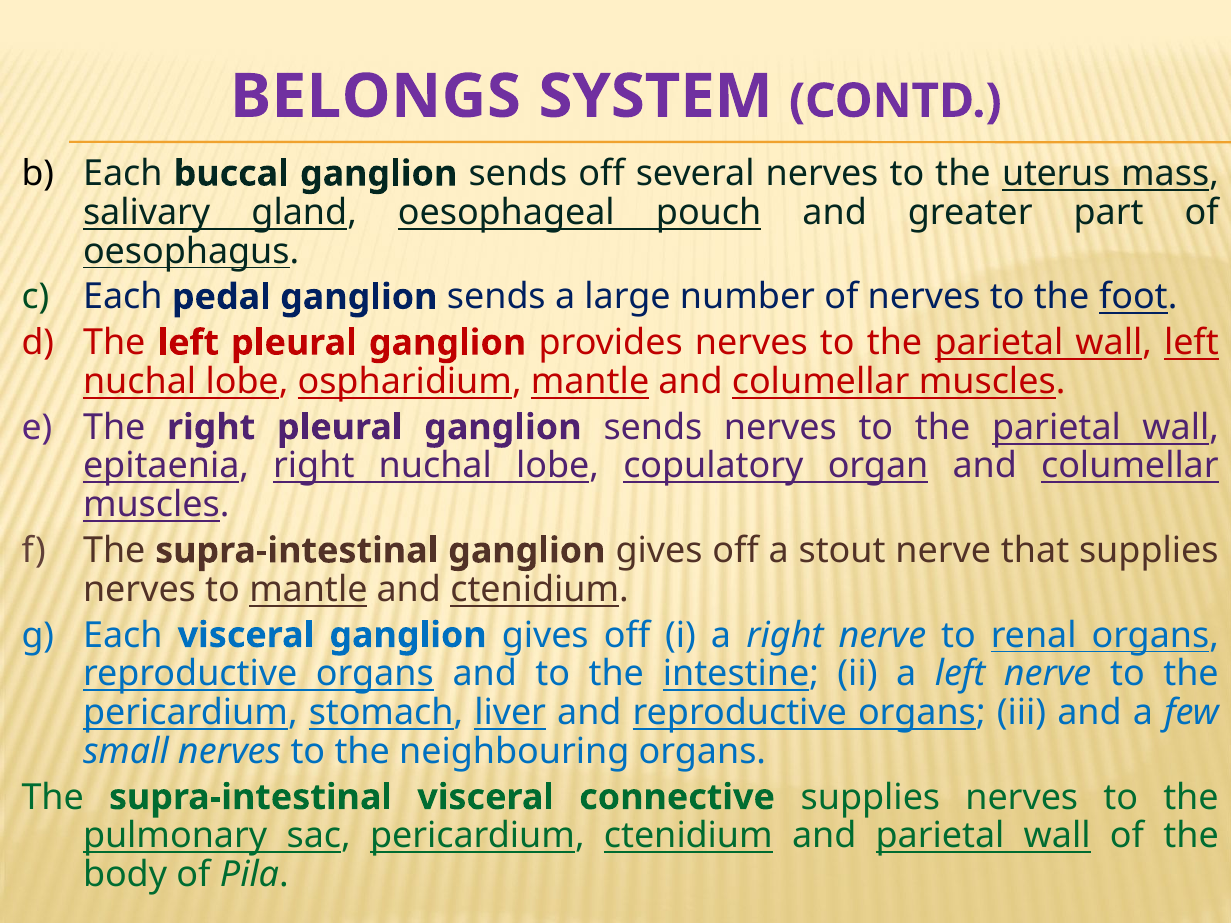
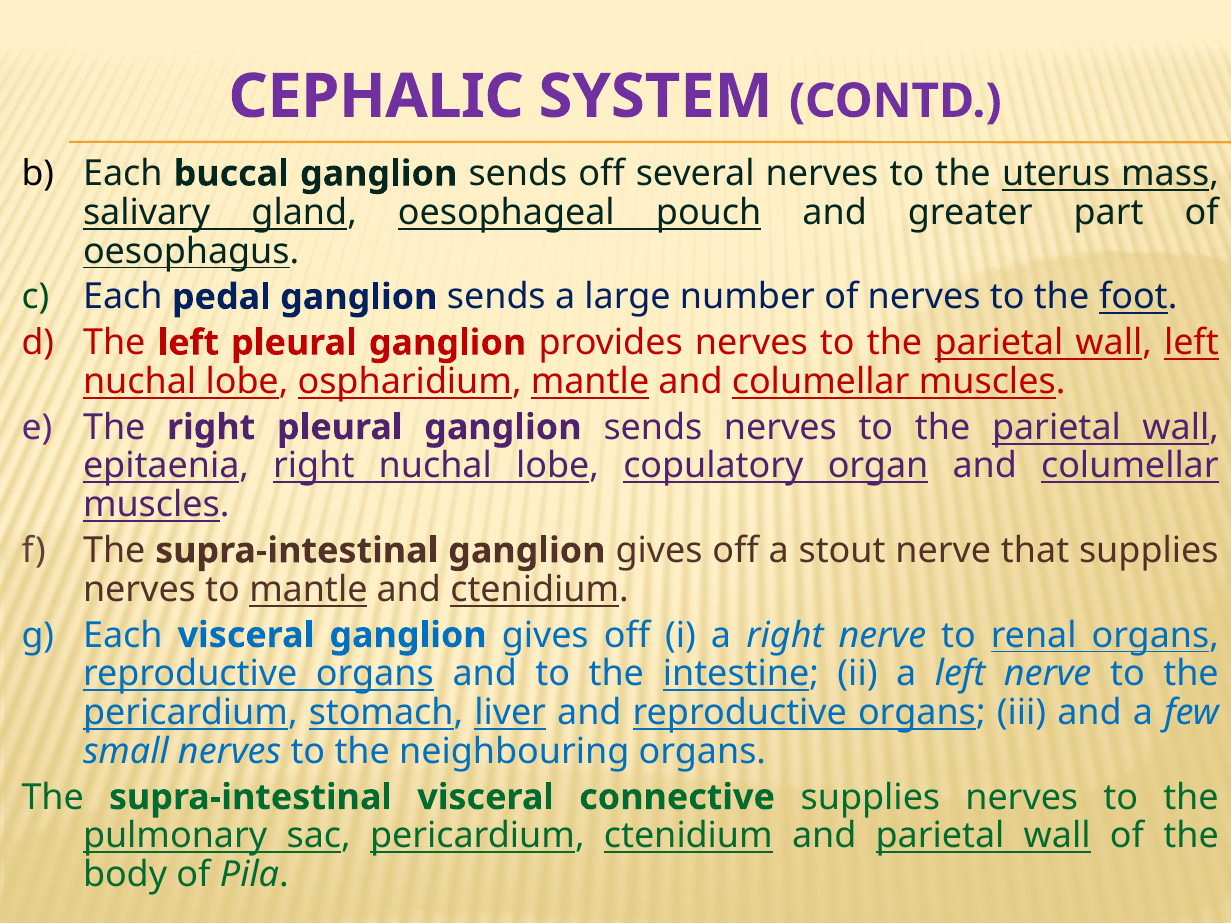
BELONGS: BELONGS -> CEPHALIC (376, 97)
